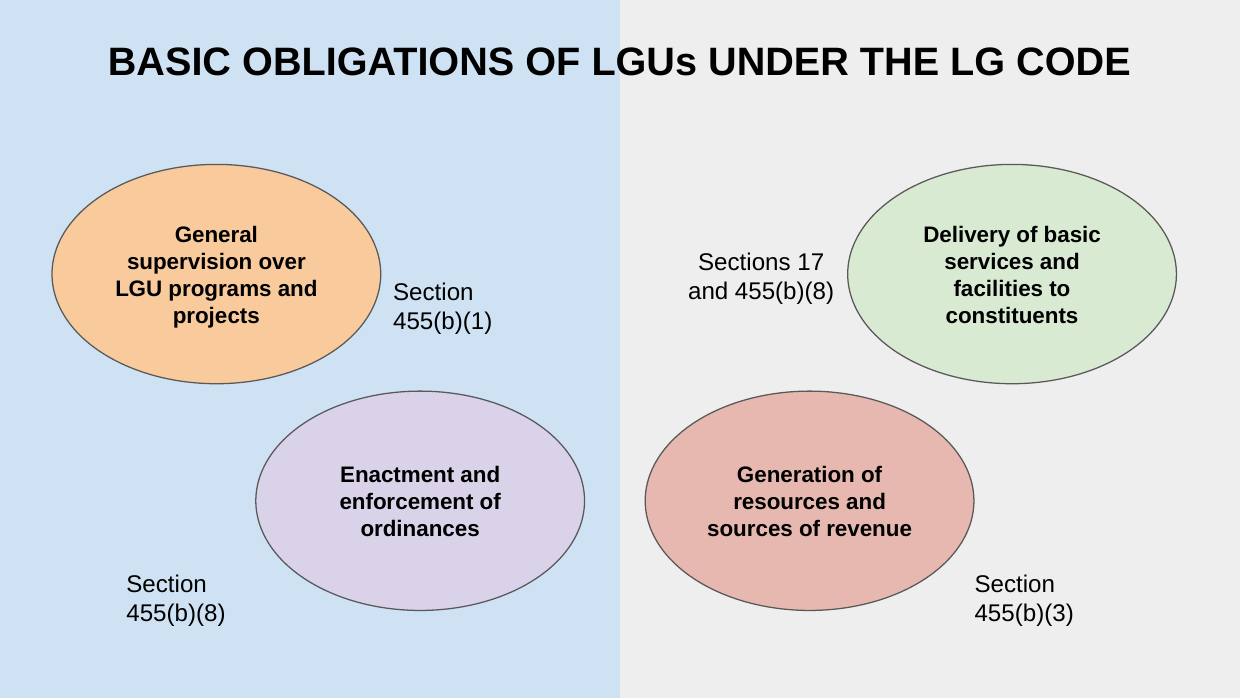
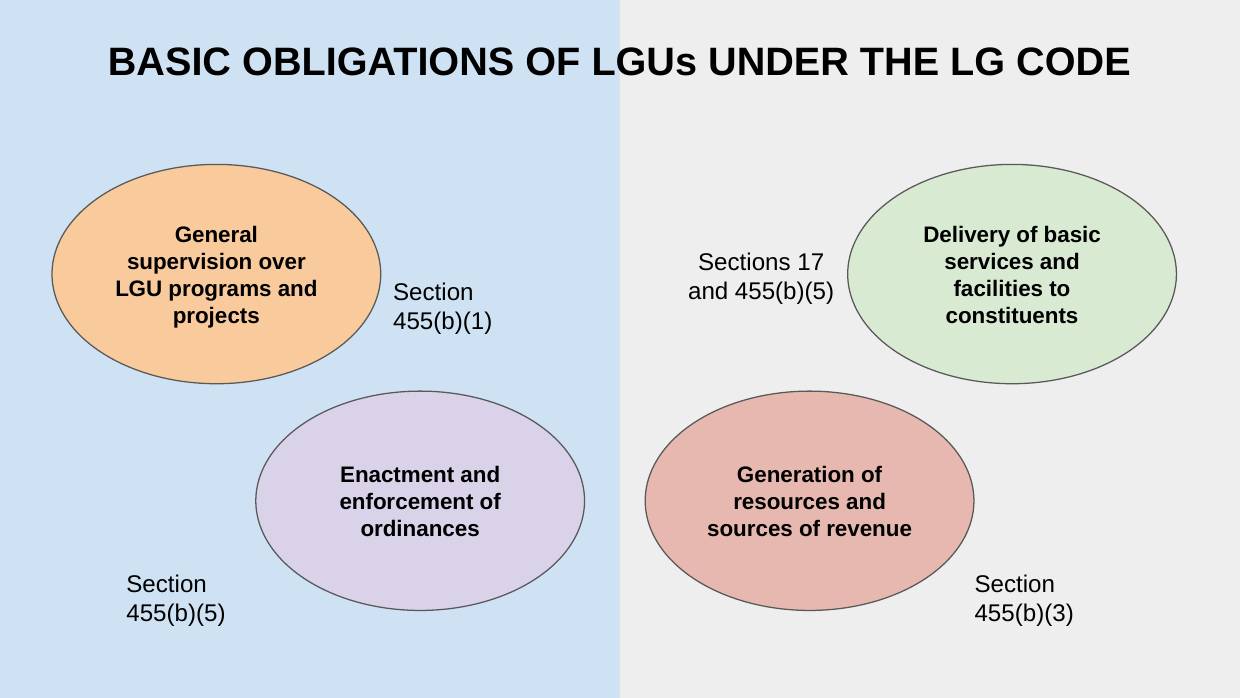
and 455(b)(8: 455(b)(8 -> 455(b)(5 (785, 292)
455(b)(8: 455(b)(8 -> 455(b)(5 (176, 613)
